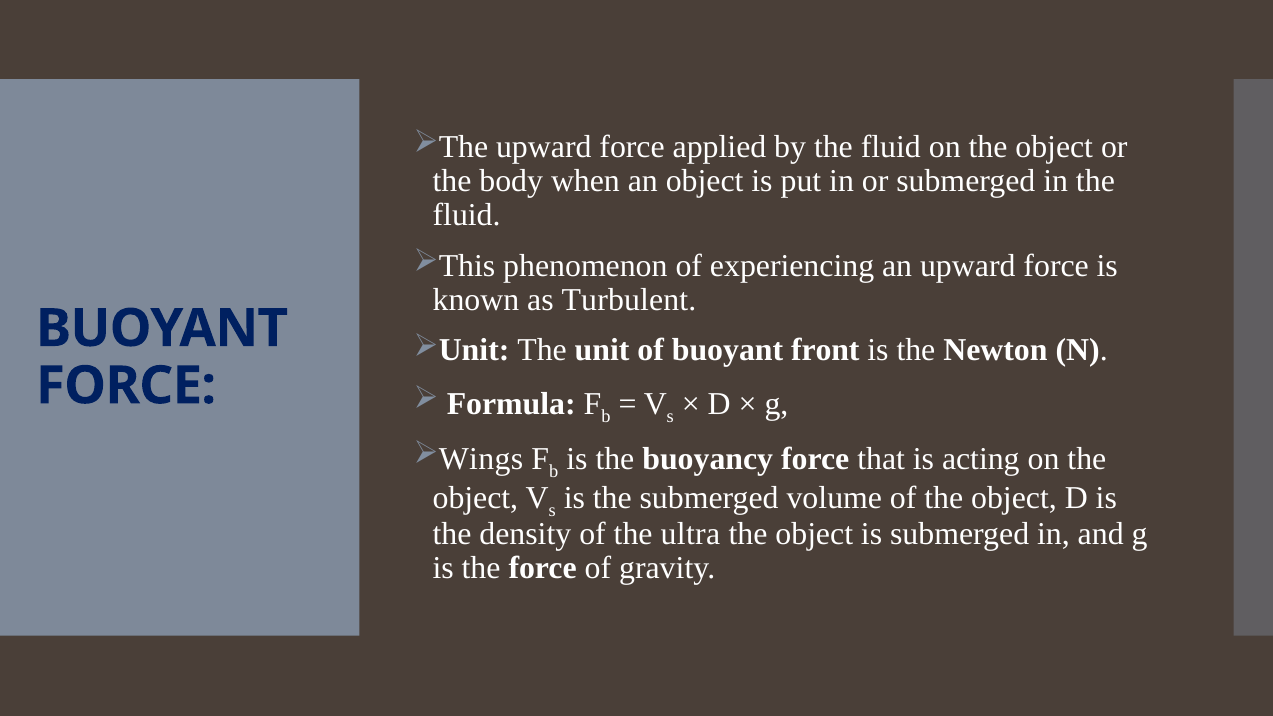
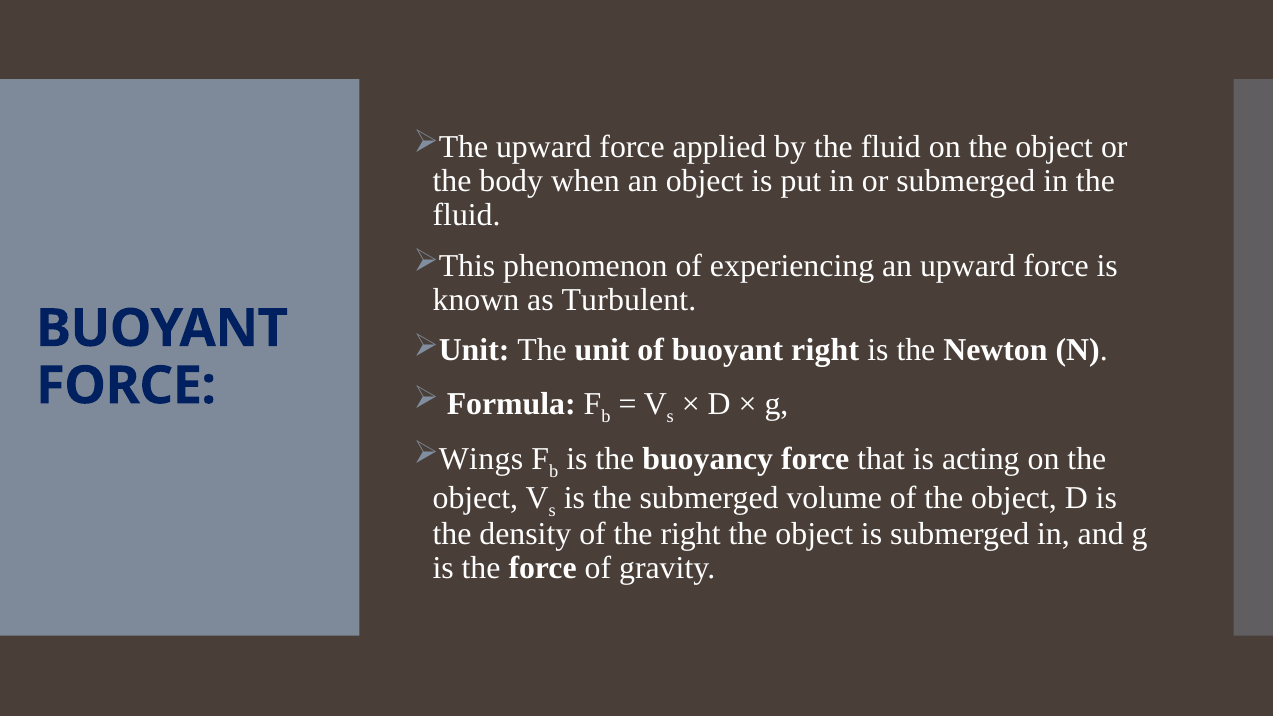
buoyant front: front -> right (825, 350)
the ultra: ultra -> right (691, 534)
